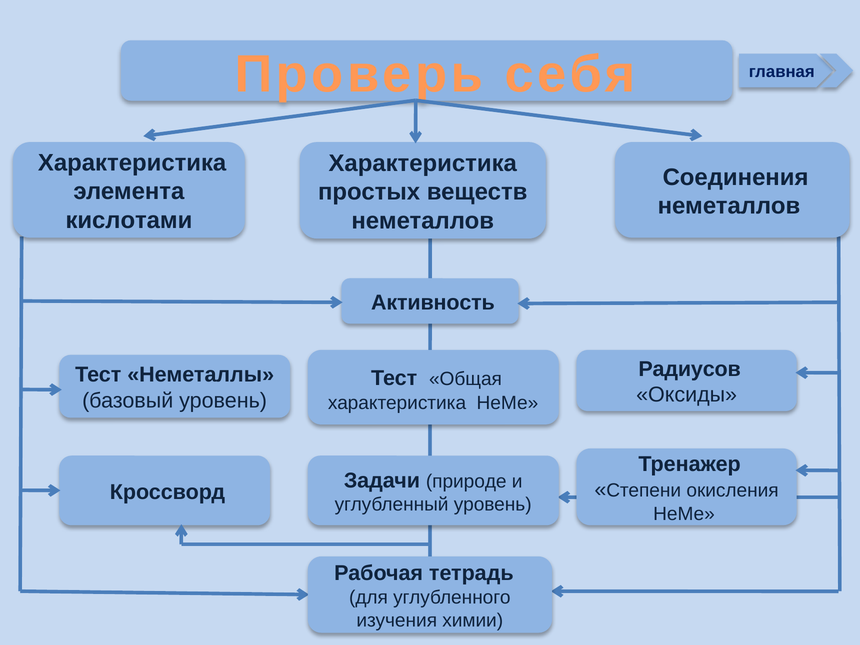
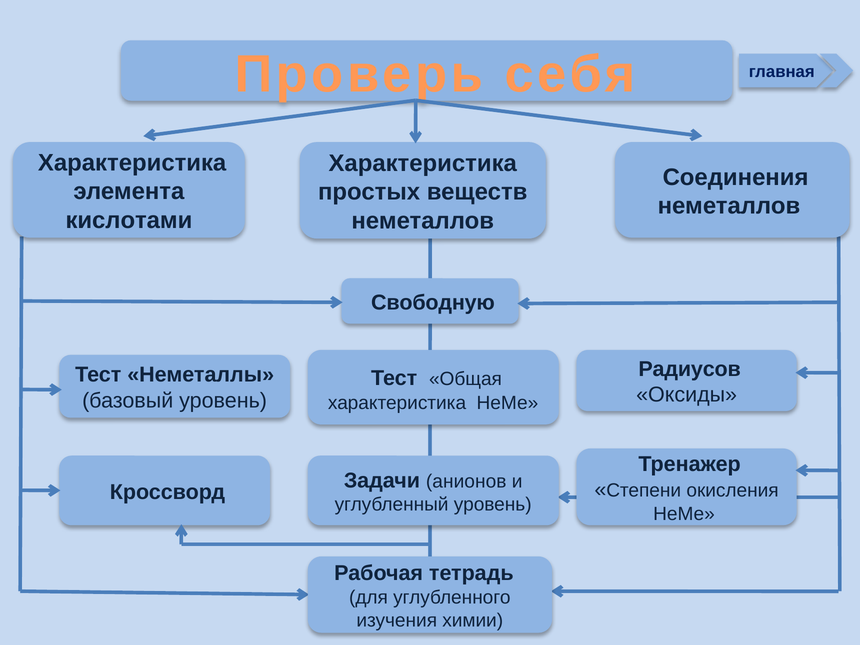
Активность: Активность -> Свободную (433, 302)
природе: природе -> анионов (466, 481)
